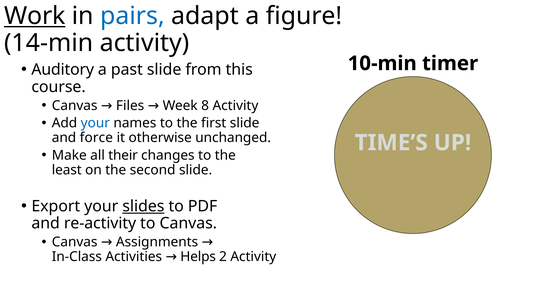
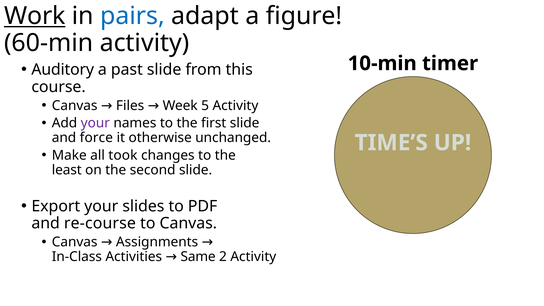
14-min: 14-min -> 60-min (49, 43)
8: 8 -> 5 (205, 106)
your colour: blue -> purple (95, 123)
their: their -> took (123, 155)
slides underline: present -> none (143, 206)
re-activity: re-activity -> re-course (100, 223)
Helps: Helps -> Same (198, 257)
